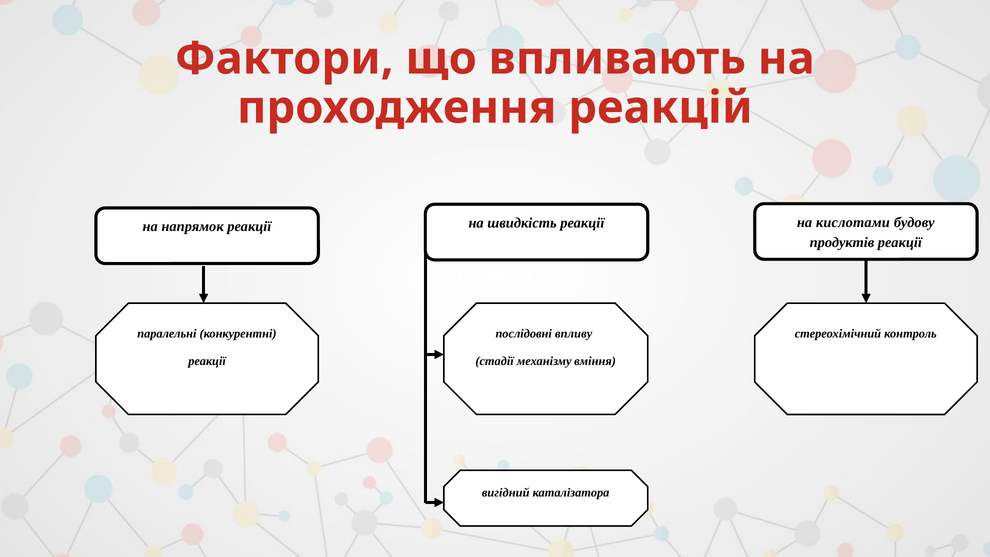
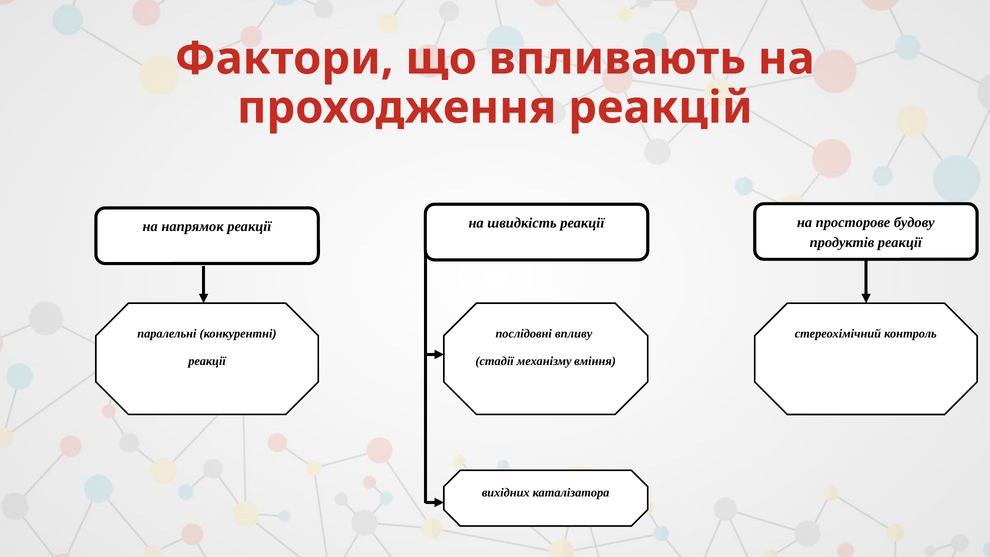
кислотами: кислотами -> просторове (853, 222)
вигідний: вигідний -> вихідних (506, 493)
